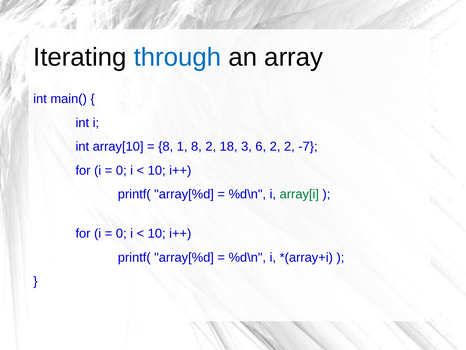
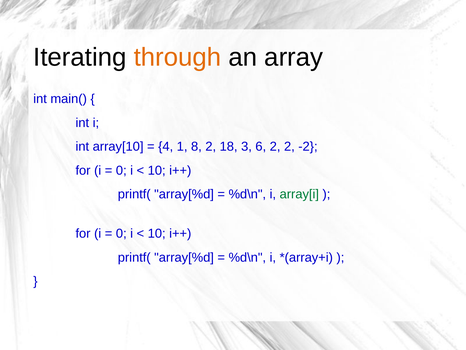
through colour: blue -> orange (177, 57)
8: 8 -> 4 (166, 146)
-7: -7 -> -2 (308, 146)
